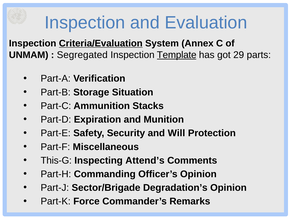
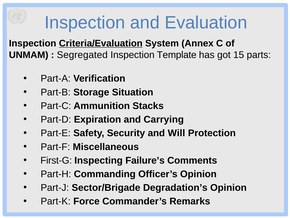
Template underline: present -> none (177, 55)
29: 29 -> 15 (239, 55)
Munition: Munition -> Carrying (164, 119)
This-G: This-G -> First-G (56, 160)
Attend’s: Attend’s -> Failure’s (145, 160)
